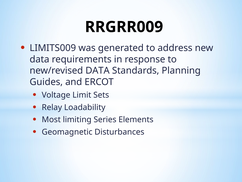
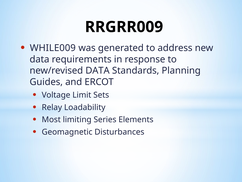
LIMITS009: LIMITS009 -> WHILE009 (53, 48)
